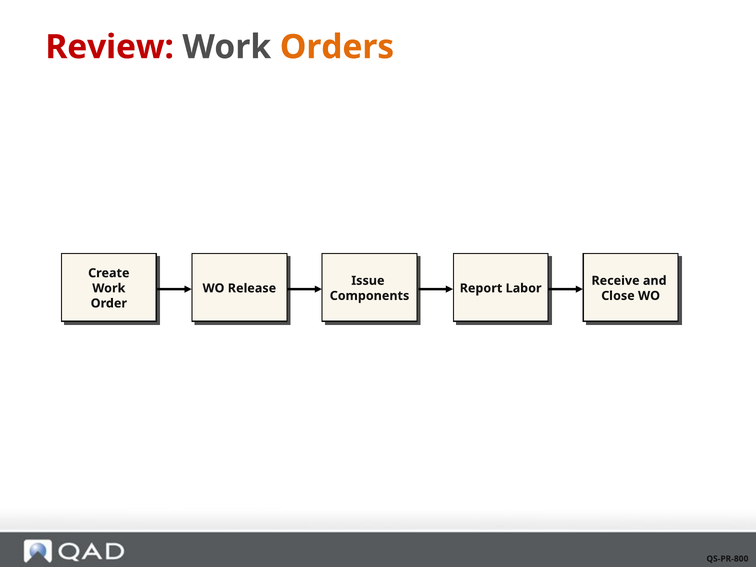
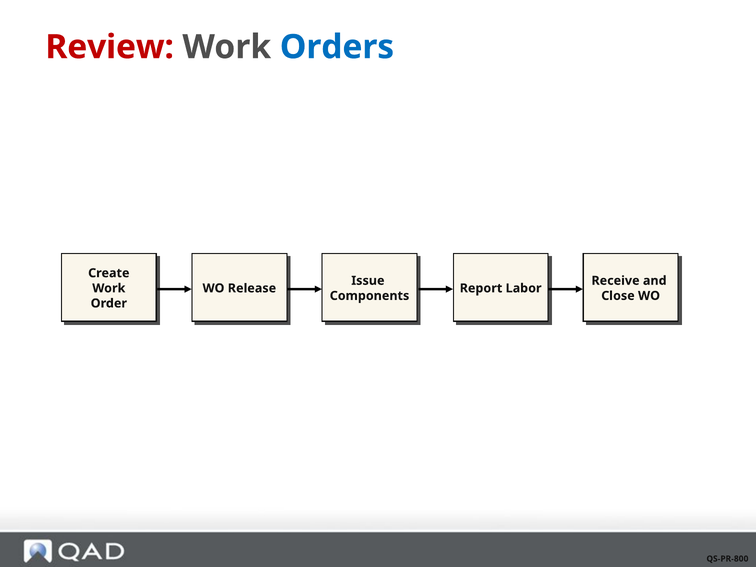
Orders colour: orange -> blue (337, 47)
